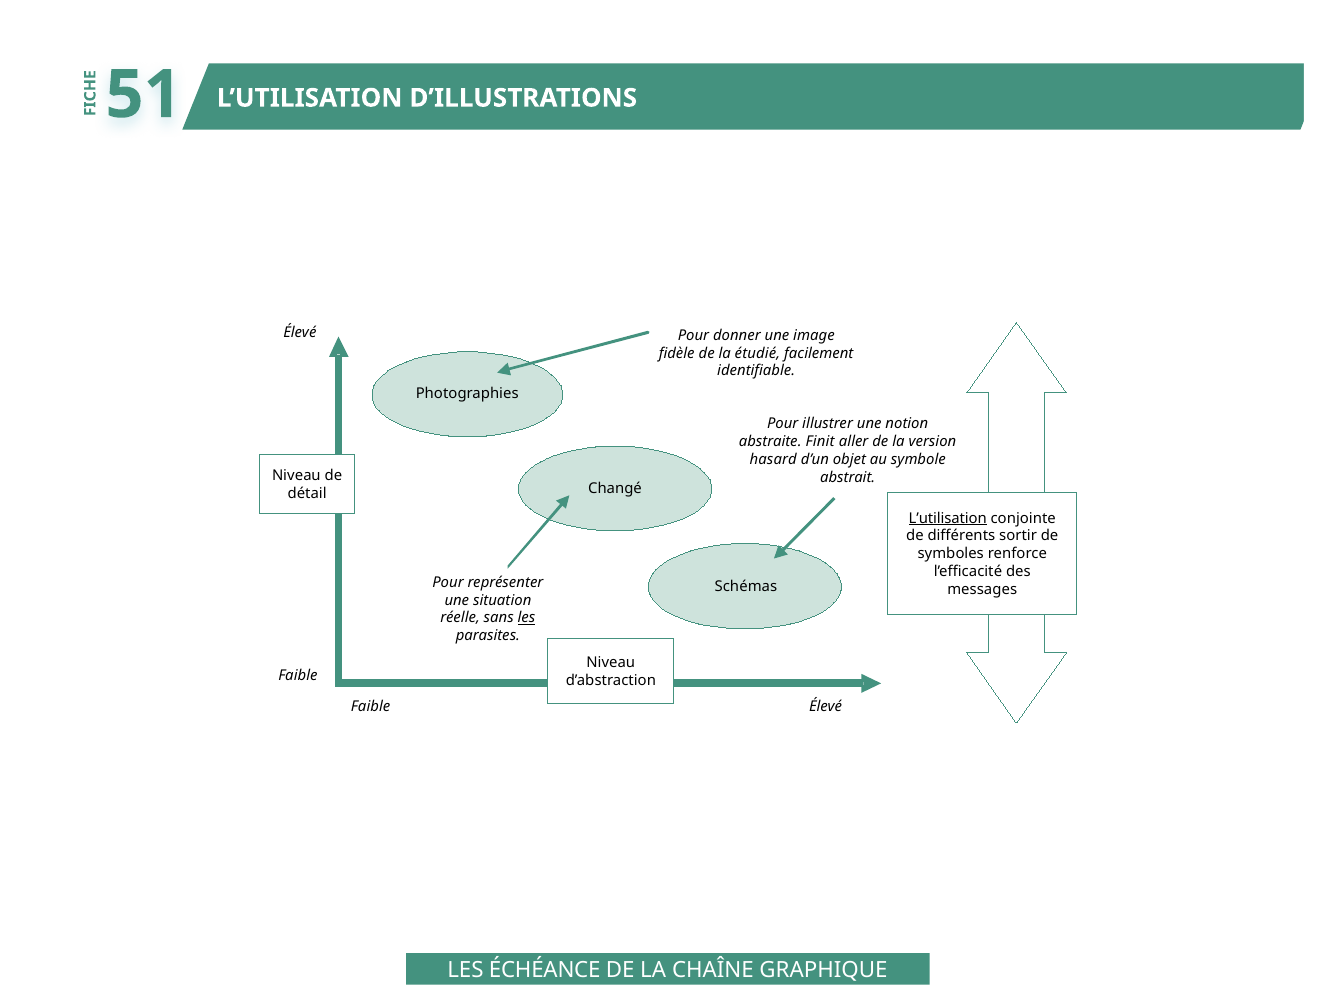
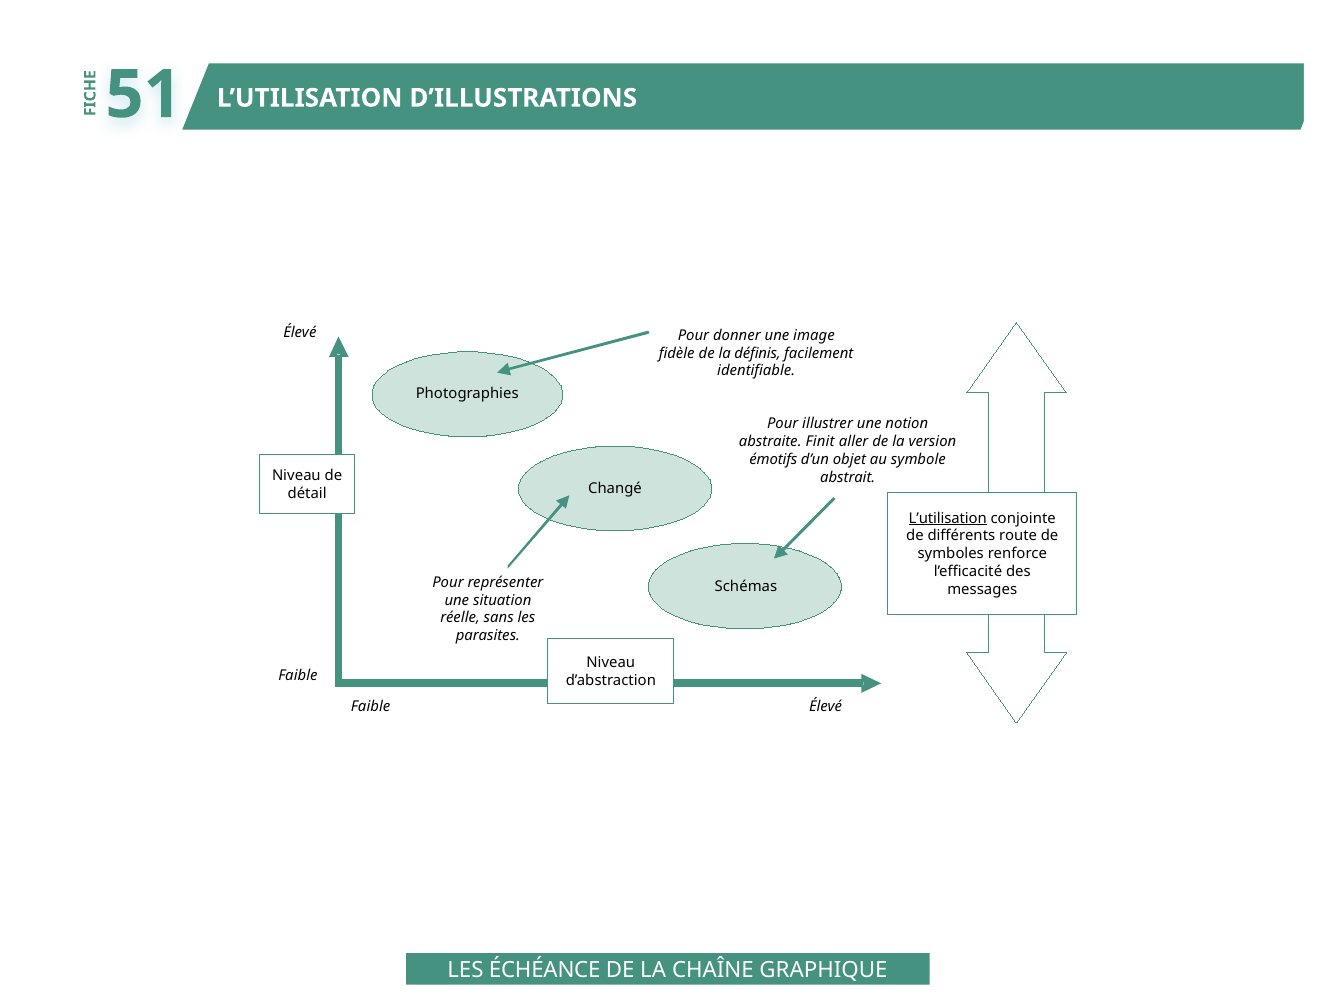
étudié: étudié -> définis (758, 353)
hasard: hasard -> émotifs (773, 460)
sortir: sortir -> route (1018, 536)
les underline: present -> none (526, 618)
